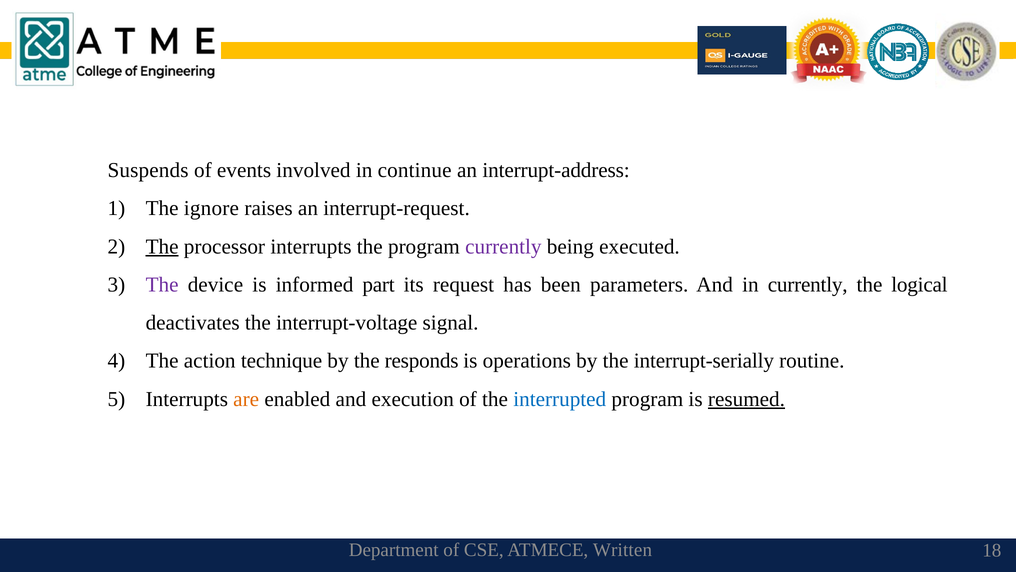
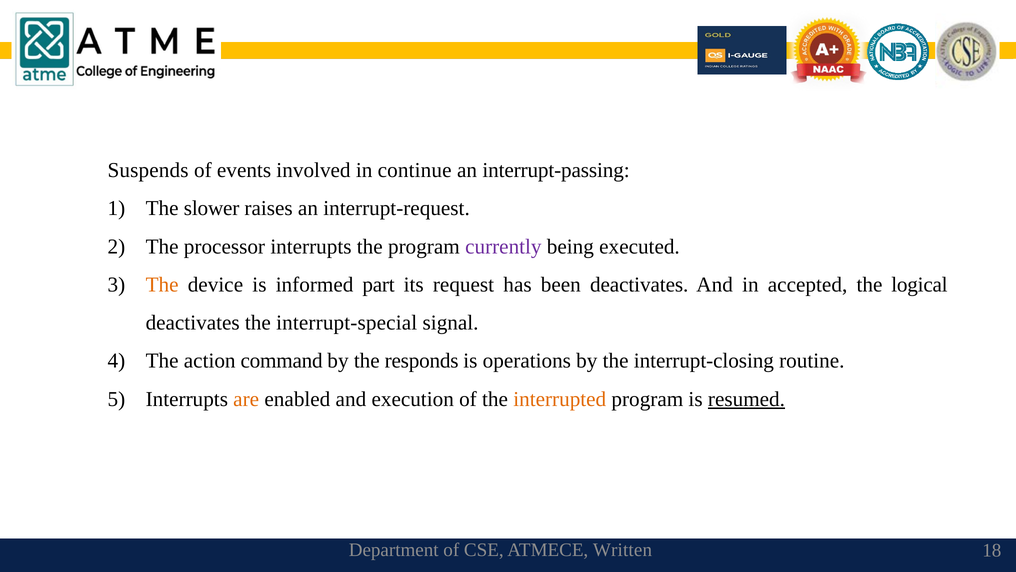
interrupt-address: interrupt-address -> interrupt-passing (556, 170)
ignore: ignore -> slower (212, 208)
The underline: present -> none (162, 246)
The colour: purple -> orange (162, 284)
been parameters: parameters -> deactivates (639, 284)
in currently: currently -> accepted (808, 284)
interrupt-voltage: interrupt-voltage -> interrupt-special (347, 323)
technique: technique -> command (282, 361)
interrupt-serially: interrupt-serially -> interrupt-closing (704, 361)
interrupted colour: blue -> orange (560, 399)
